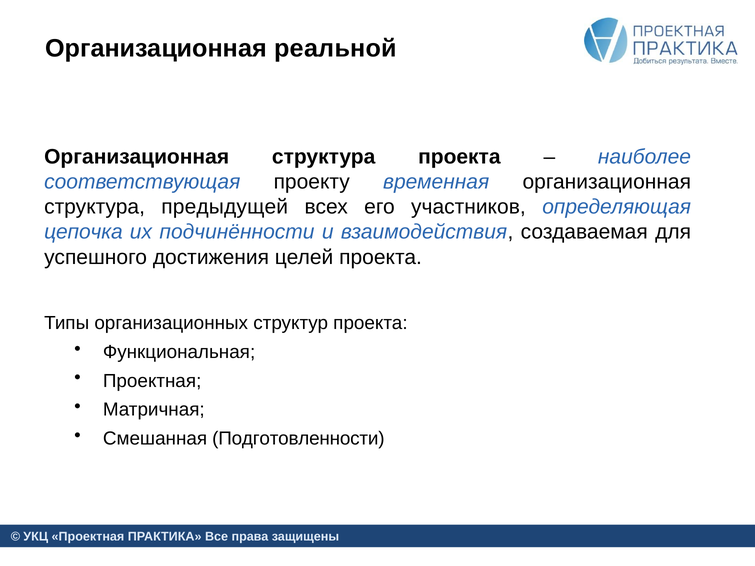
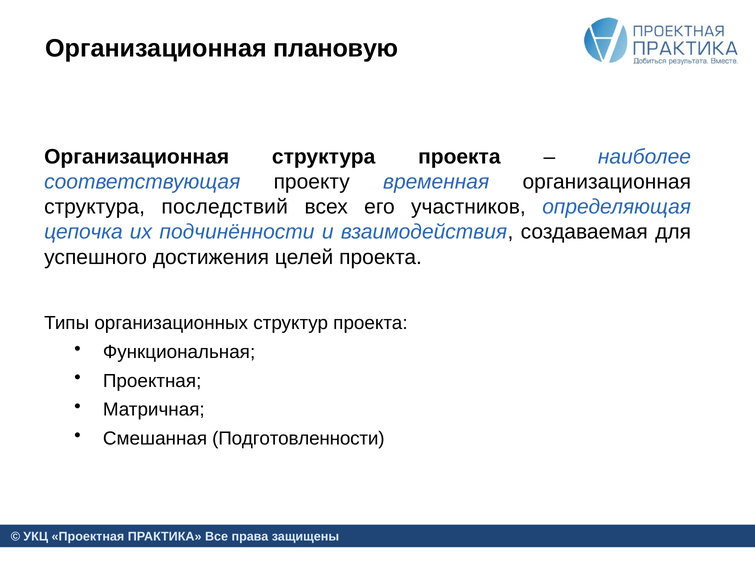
реальной: реальной -> плановую (336, 48)
предыдущей: предыдущей -> последствий (225, 207)
